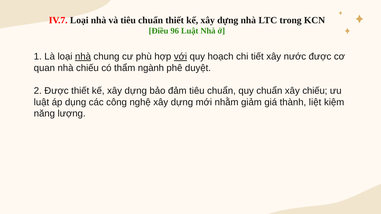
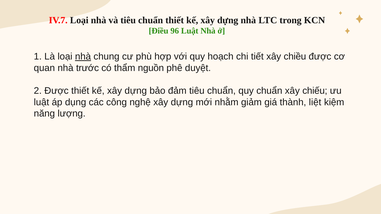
với underline: present -> none (180, 57)
nước: nước -> chiều (295, 57)
nhà chiếu: chiếu -> trước (87, 68)
ngành: ngành -> nguồn (151, 68)
